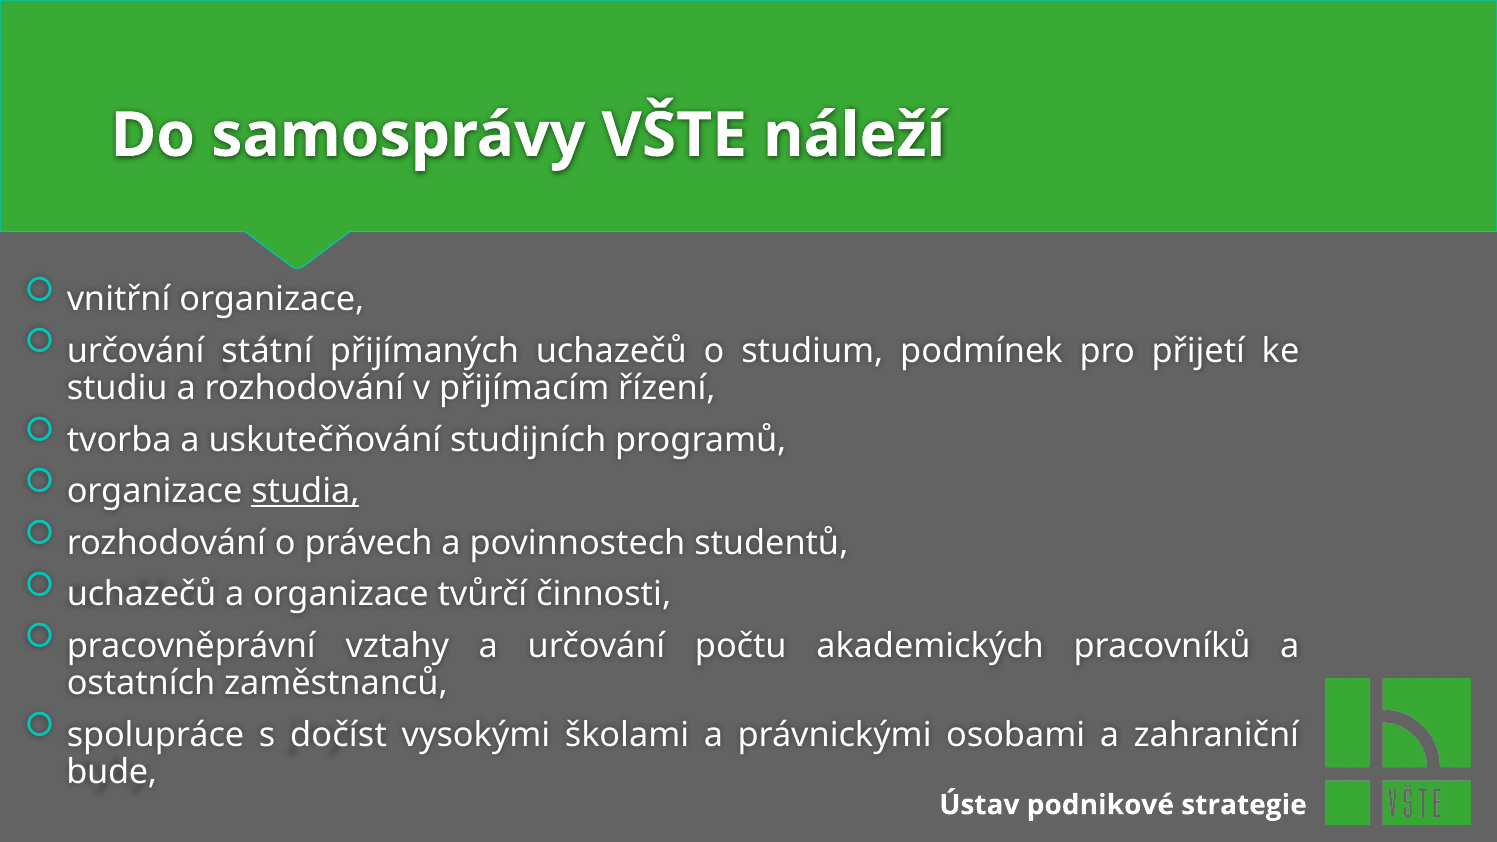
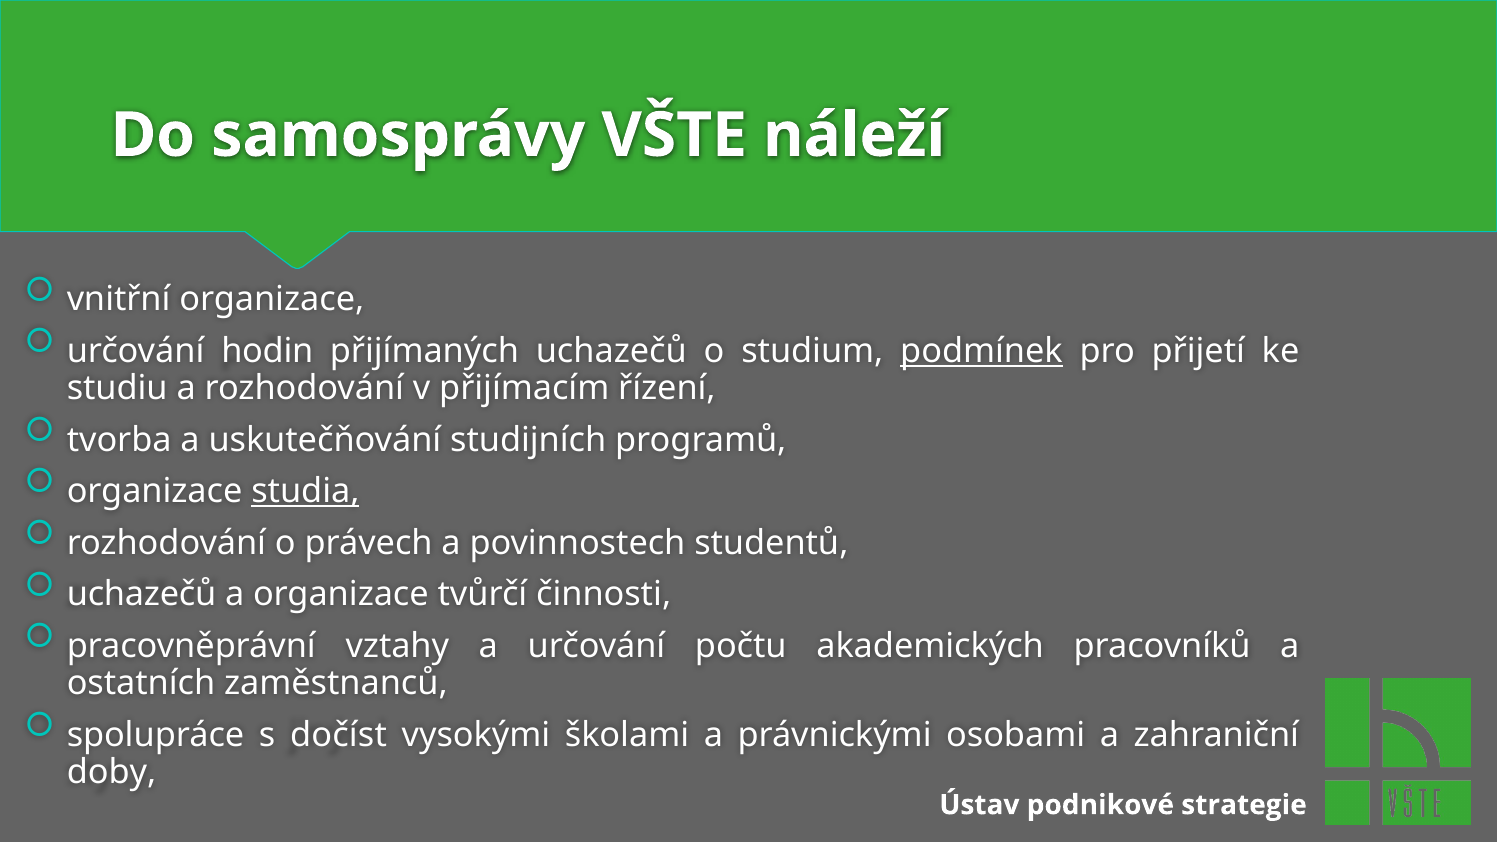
státní: státní -> hodin (267, 351)
podmínek underline: none -> present (981, 351)
bude: bude -> doby (112, 772)
